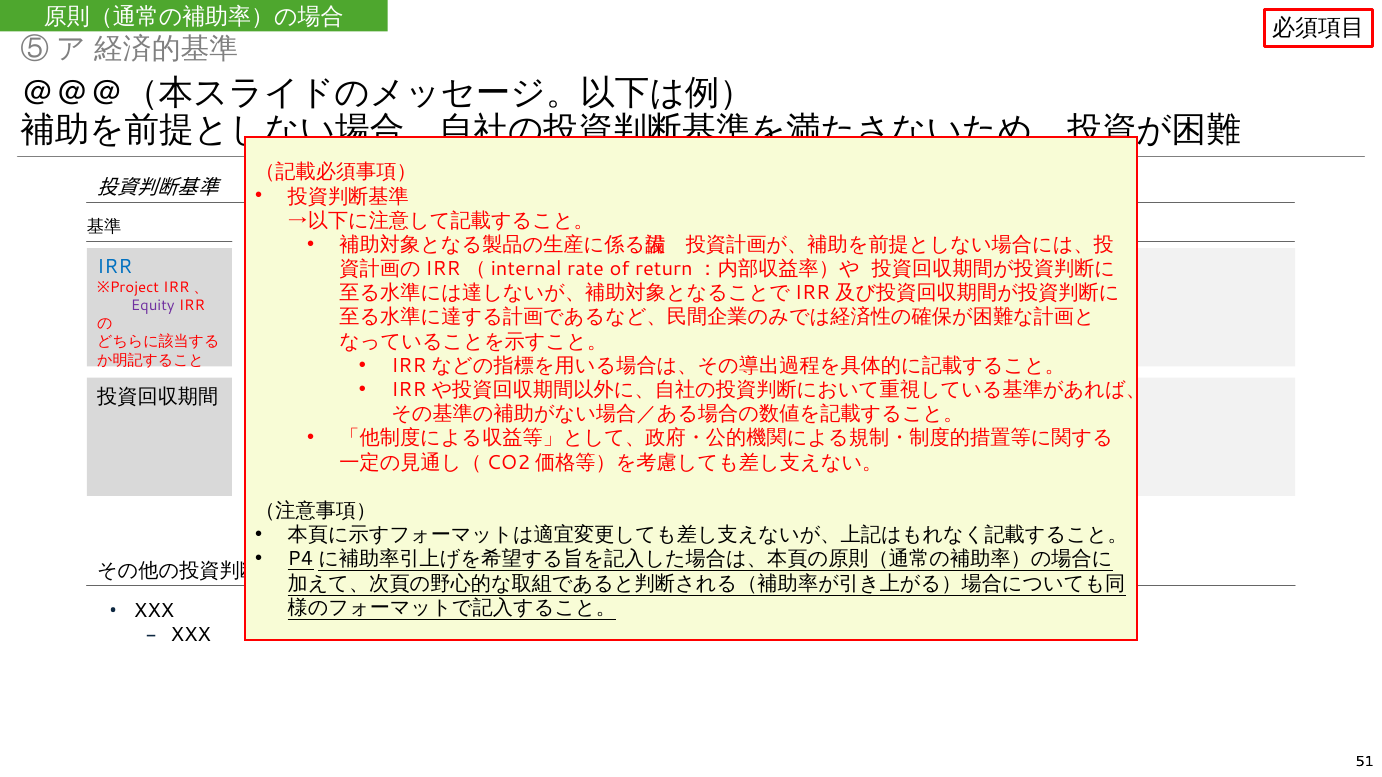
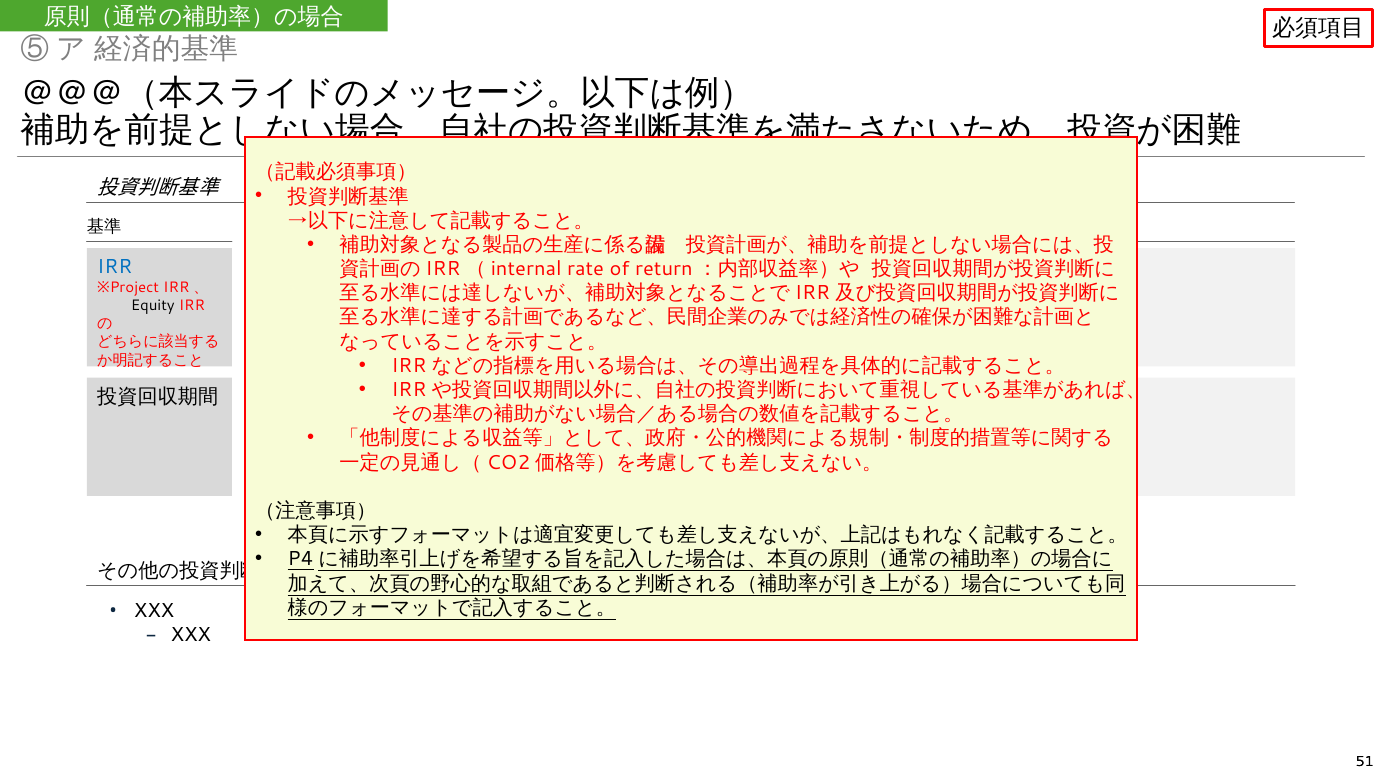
Equity colour: purple -> black (153, 306)
